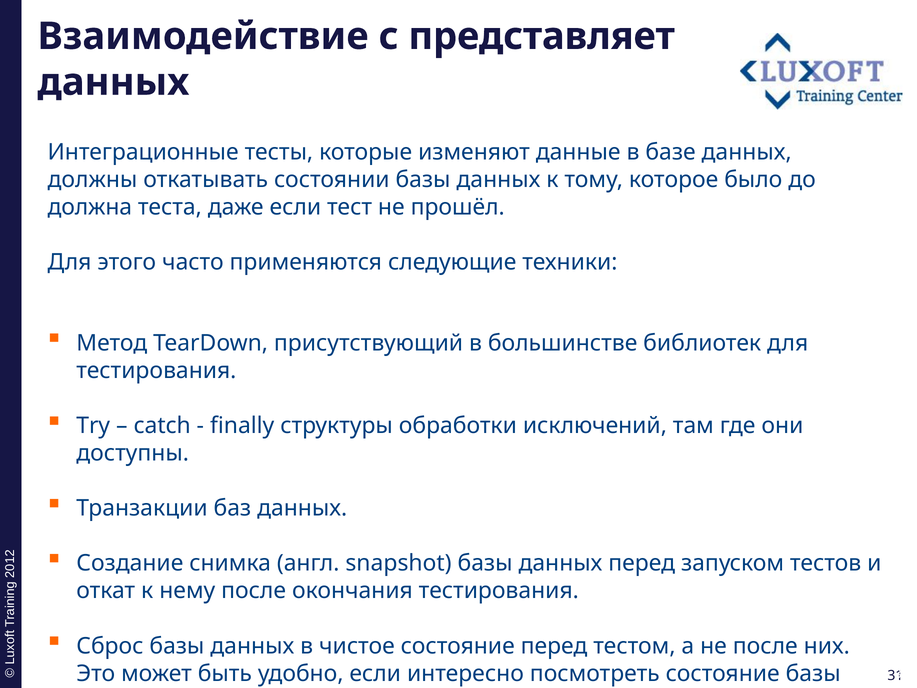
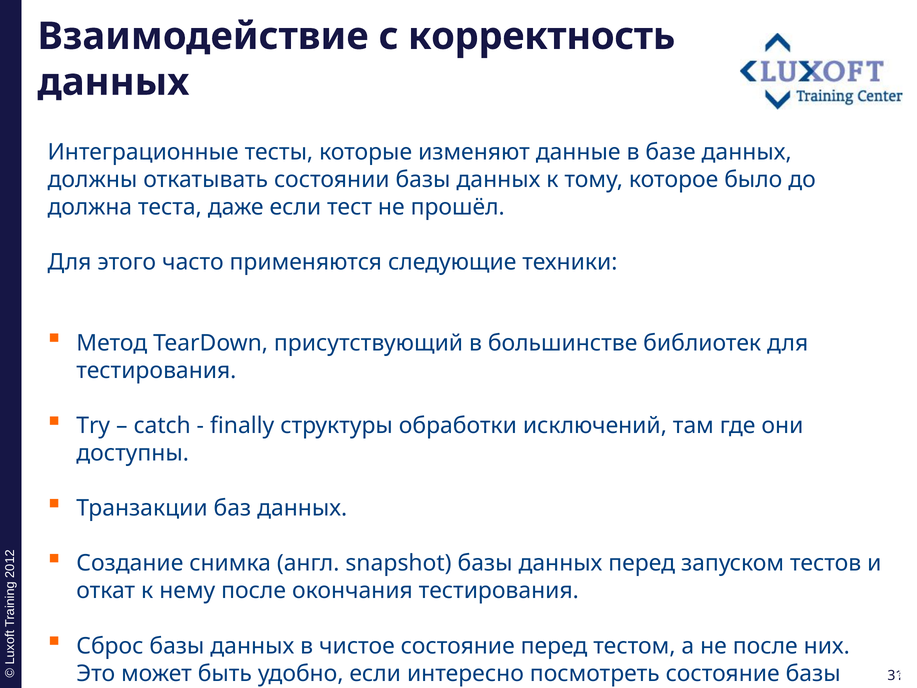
представляет: представляет -> корректность (542, 36)
